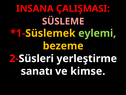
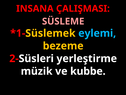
eylemi colour: light green -> light blue (97, 33)
sanatı: sanatı -> müzik (37, 71)
kimse: kimse -> kubbe (88, 71)
